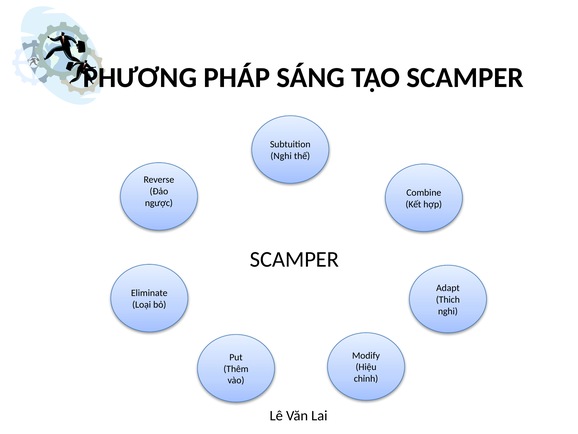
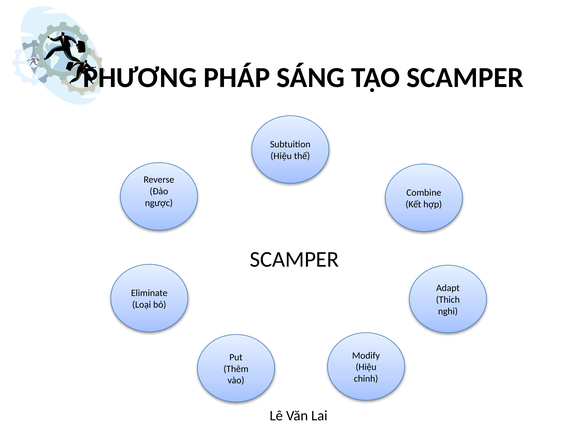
Nghi: Nghi -> Hiệu (281, 156)
